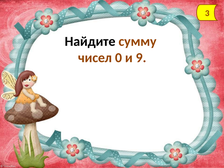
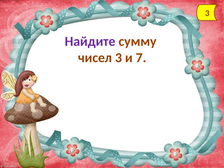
Найдите colour: black -> purple (90, 41)
чисел 0: 0 -> 3 (119, 58)
9: 9 -> 7 (141, 58)
